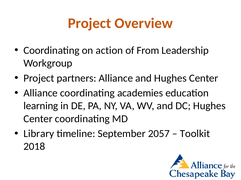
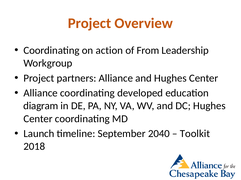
academies: academies -> developed (140, 93)
learning: learning -> diagram (41, 106)
Library: Library -> Launch (39, 134)
2057: 2057 -> 2040 (159, 134)
